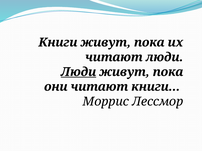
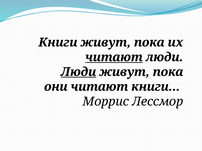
читают underline: none -> present (114, 57)
